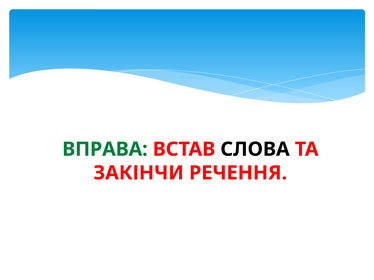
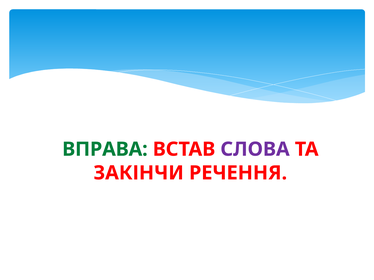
СЛОВА colour: black -> purple (255, 150)
